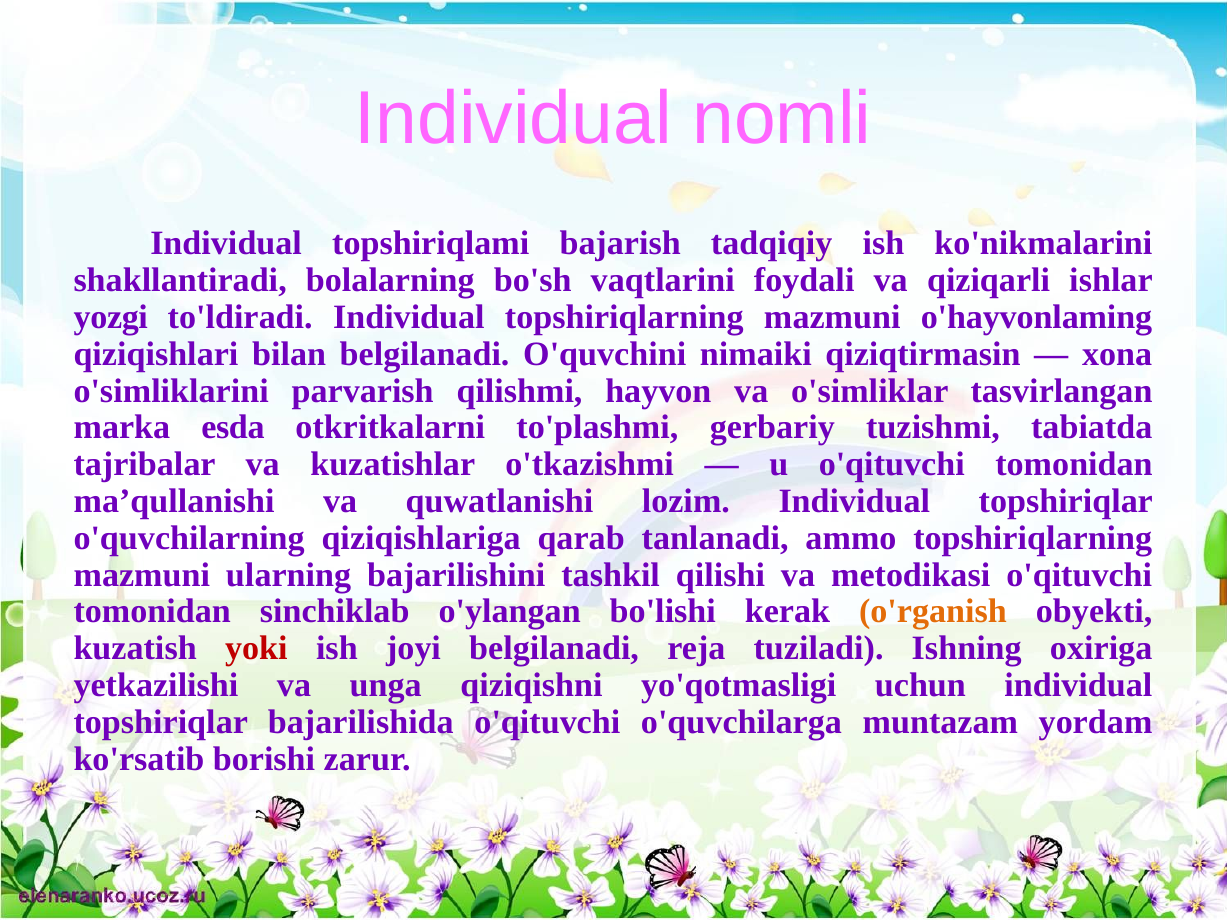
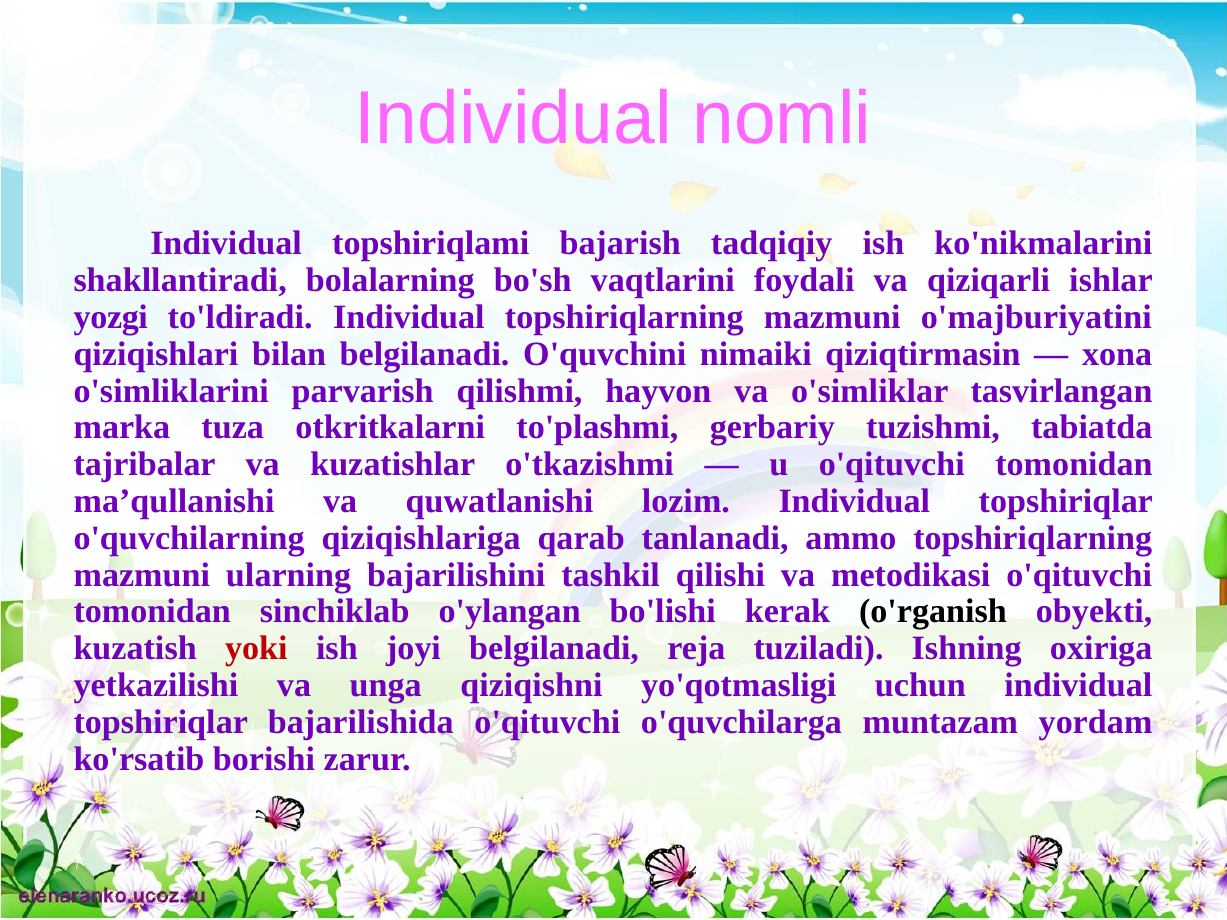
o'hayvonlaming: o'hayvonlaming -> o'majburiyatini (1036, 317)
esda: esda -> tuza (233, 428)
o'rganish colour: orange -> black (933, 612)
